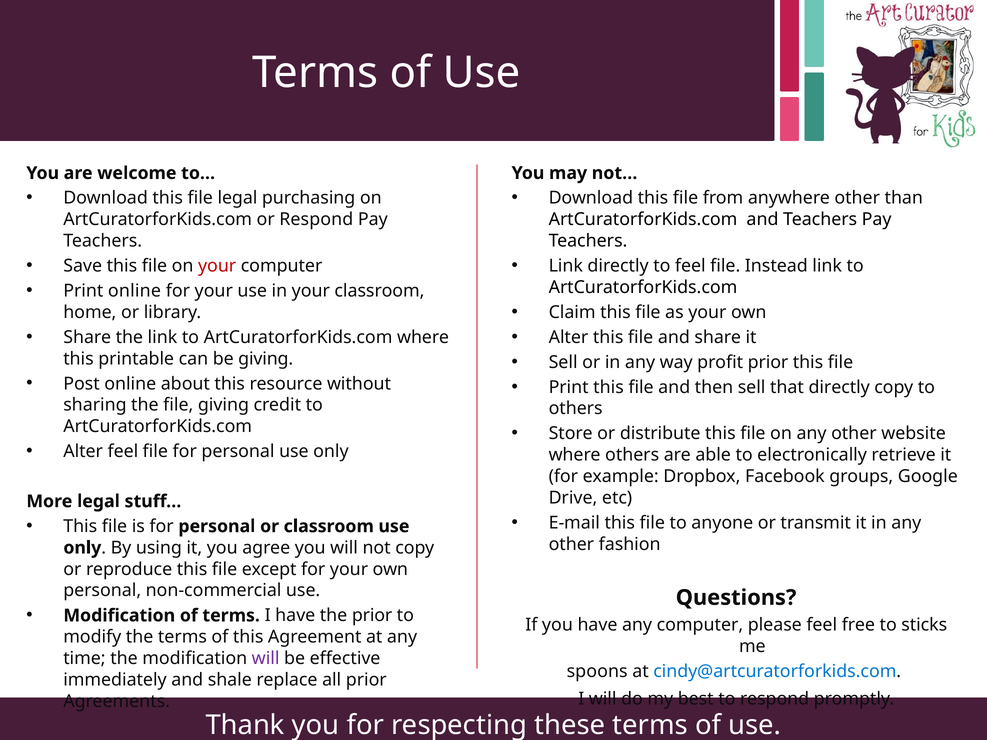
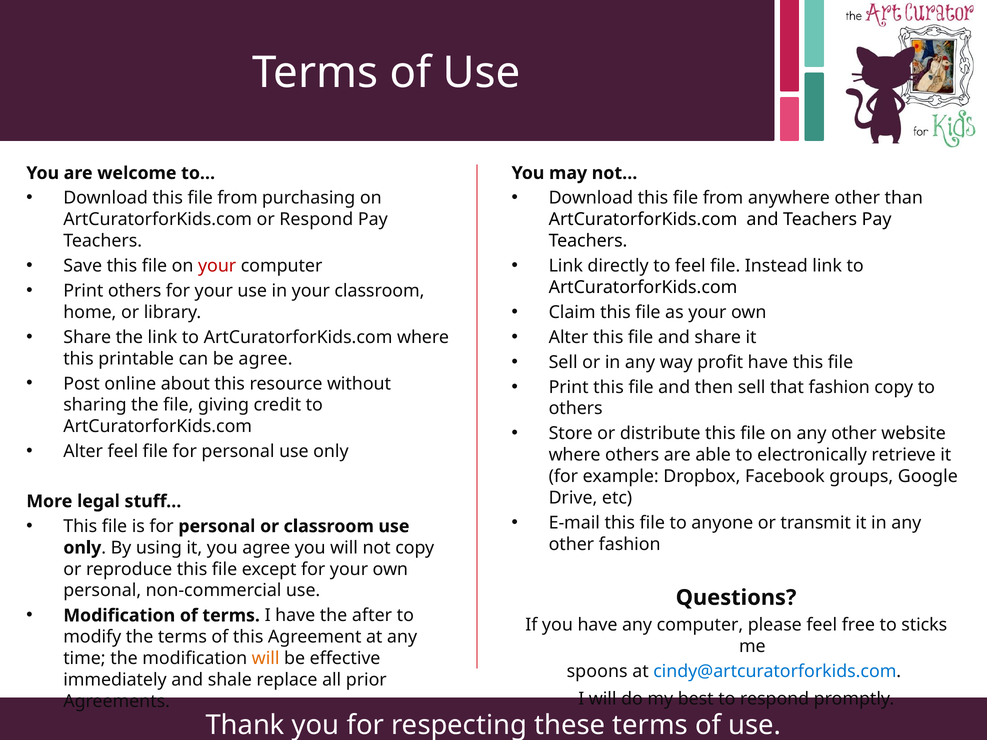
legal: legal -> from (237, 198)
Print online: online -> others (135, 291)
profit prior: prior -> have (768, 362)
be giving: giving -> agree (266, 359)
that directly: directly -> fashion (839, 387)
the prior: prior -> after (372, 616)
will colour: purple -> orange (266, 659)
